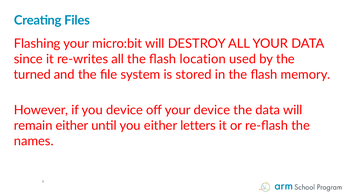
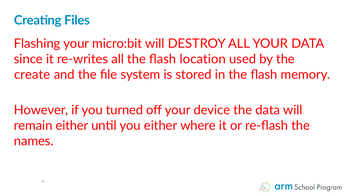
turned: turned -> create (32, 75)
you device: device -> turned (125, 110)
letters: letters -> where (198, 126)
